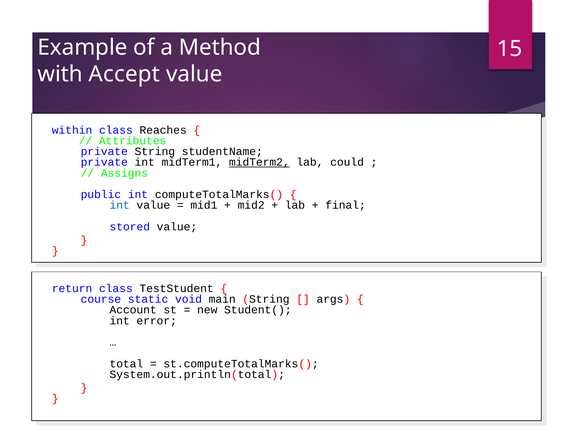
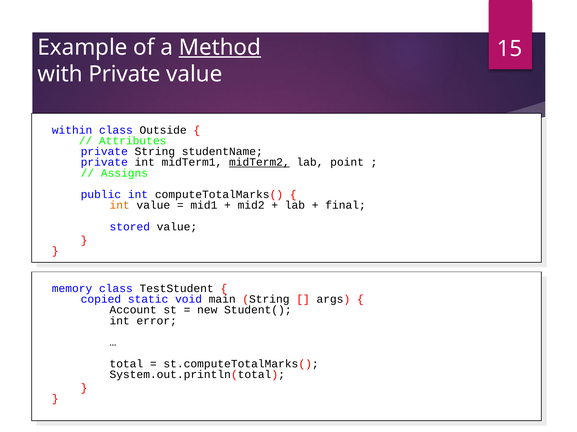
Method underline: none -> present (220, 47)
with Accept: Accept -> Private (125, 74)
Reaches: Reaches -> Outside (163, 130)
could: could -> point (347, 163)
int colour: blue -> orange (120, 206)
return: return -> memory (72, 289)
course: course -> copied (101, 300)
